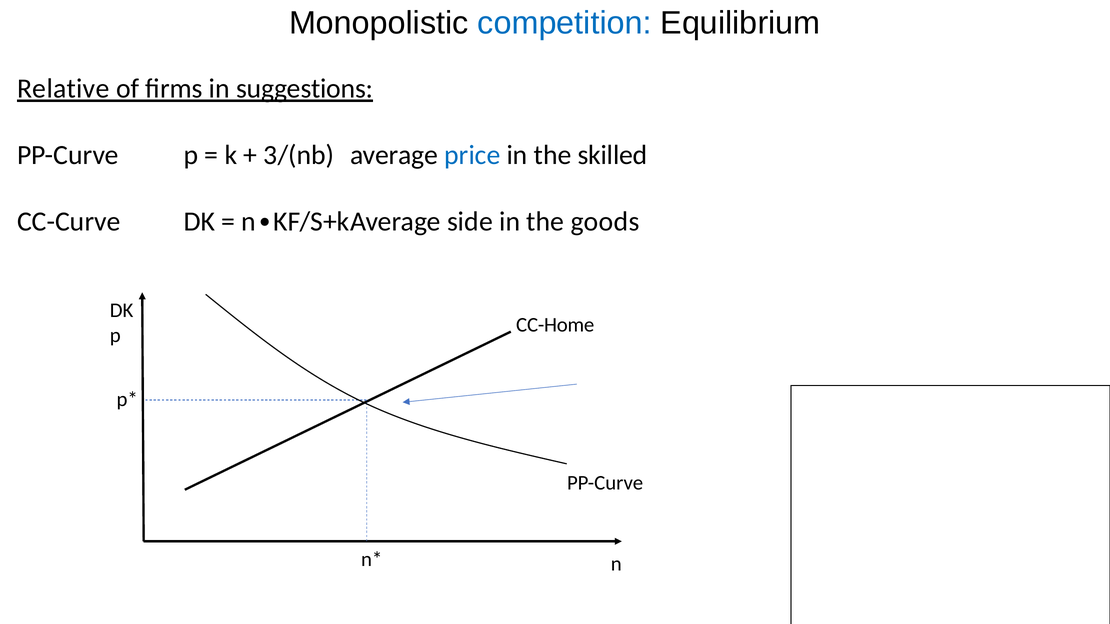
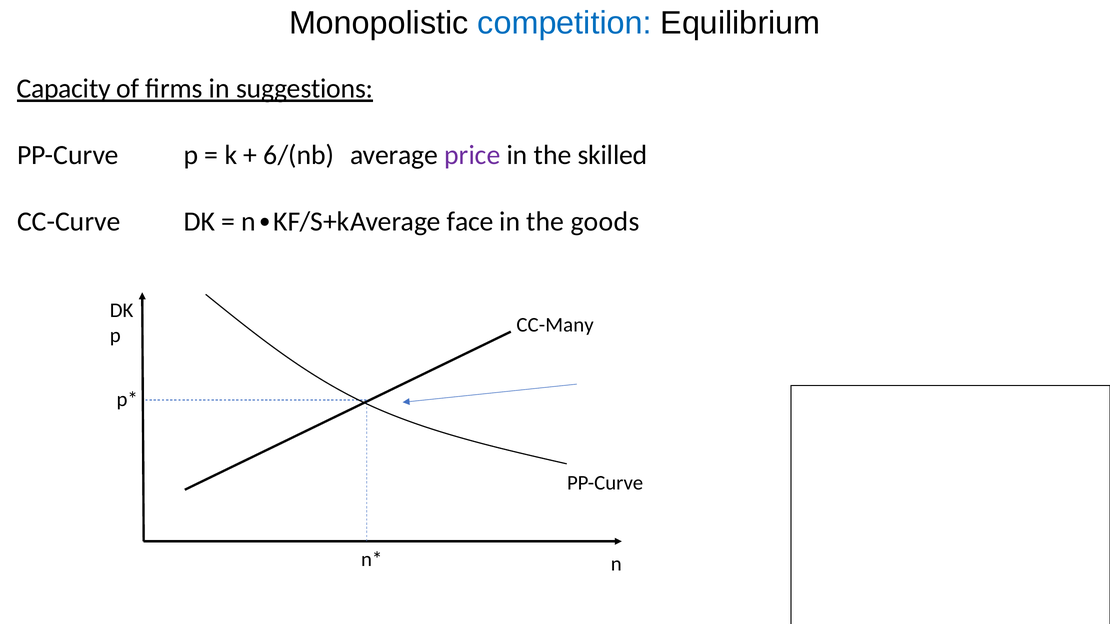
Relative: Relative -> Capacity (64, 89)
3/(nb: 3/(nb -> 6/(nb (299, 155)
price colour: blue -> purple (472, 155)
side: side -> face (470, 222)
CC-Home: CC-Home -> CC-Many (555, 325)
